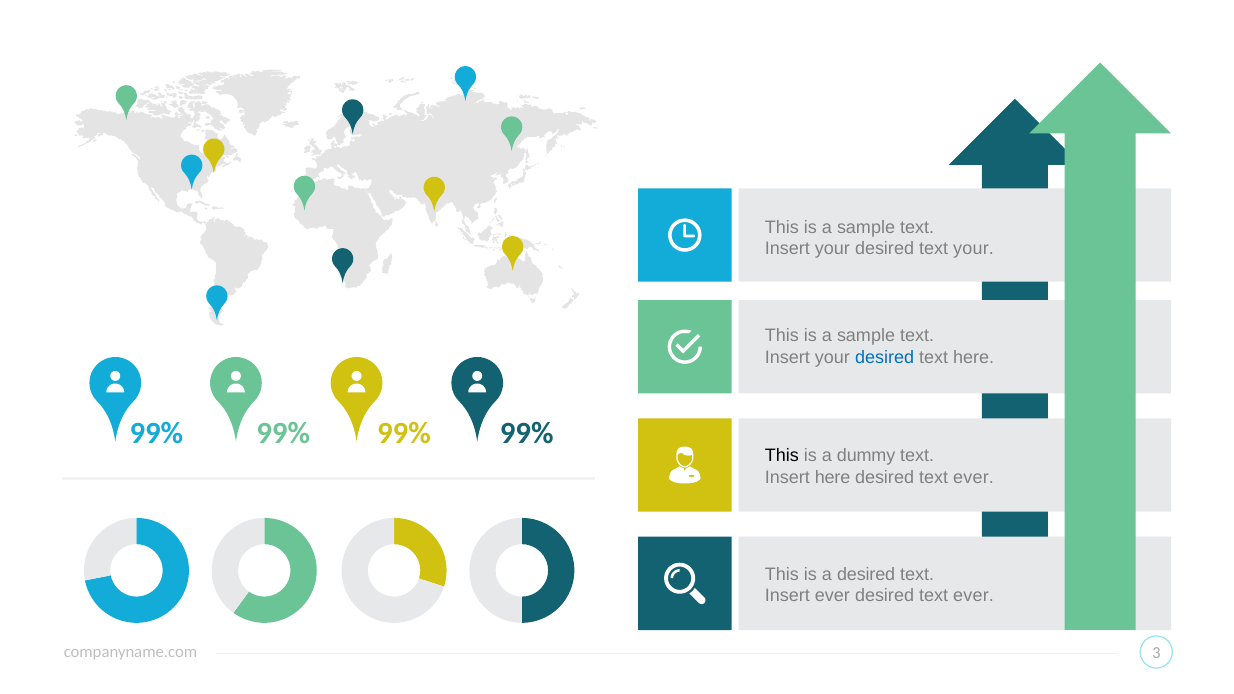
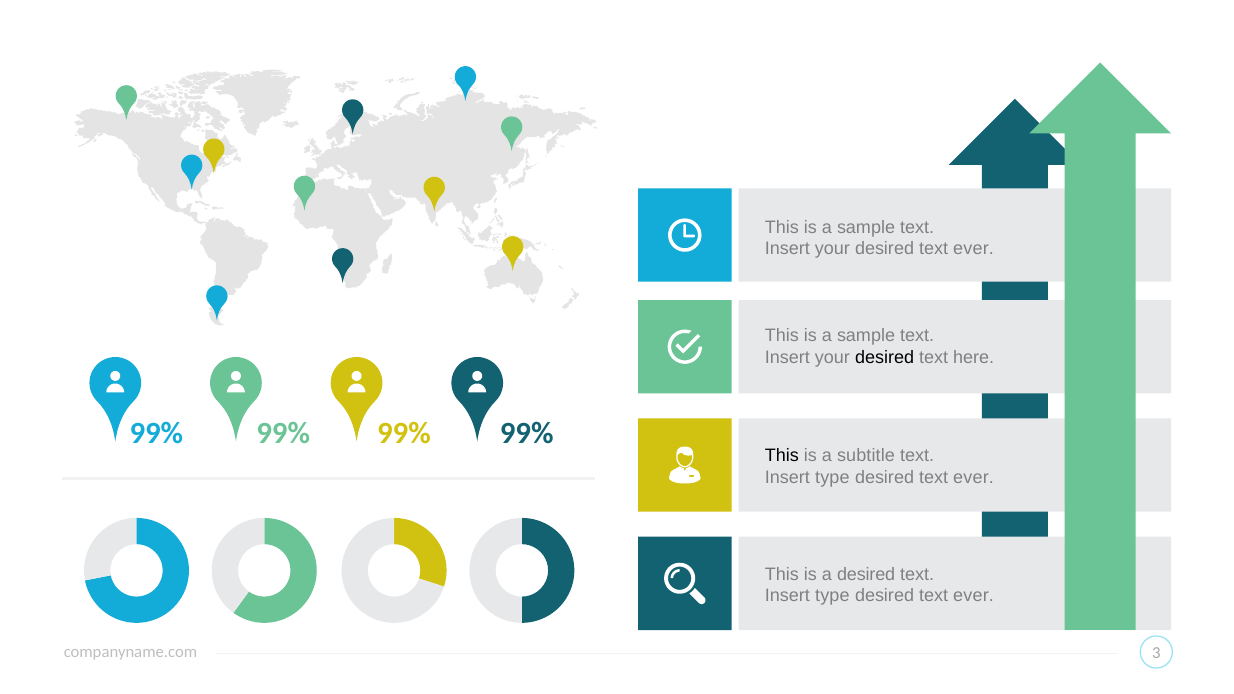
your desired text your: your -> ever (974, 249)
desired colour: blue -> black (885, 358)
dummy: dummy -> subtitle (866, 456)
here: here -> type (832, 478)
ever: ever -> type (832, 596)
